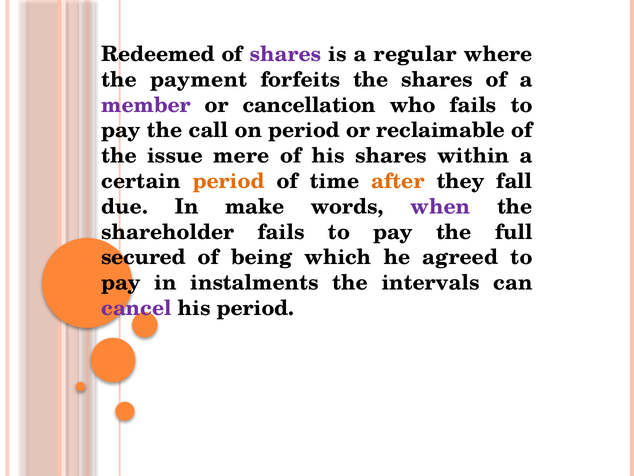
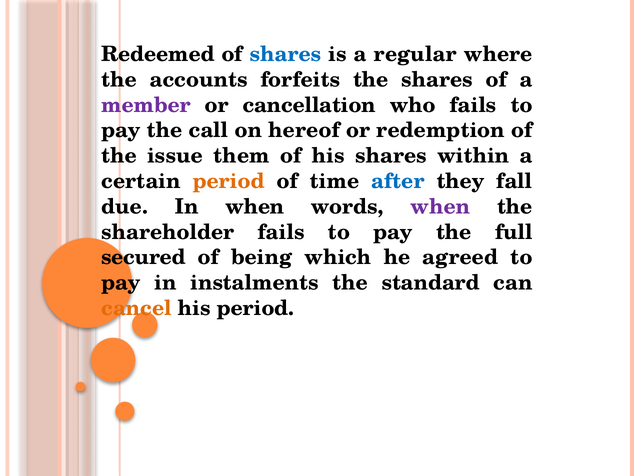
shares colour: purple -> blue (286, 54)
payment: payment -> accounts (199, 80)
on period: period -> hereof (304, 130)
reclaimable: reclaimable -> redemption (441, 130)
mere: mere -> them (241, 156)
after colour: orange -> blue (398, 181)
In make: make -> when (255, 206)
intervals: intervals -> standard (431, 283)
cancel colour: purple -> orange (137, 308)
